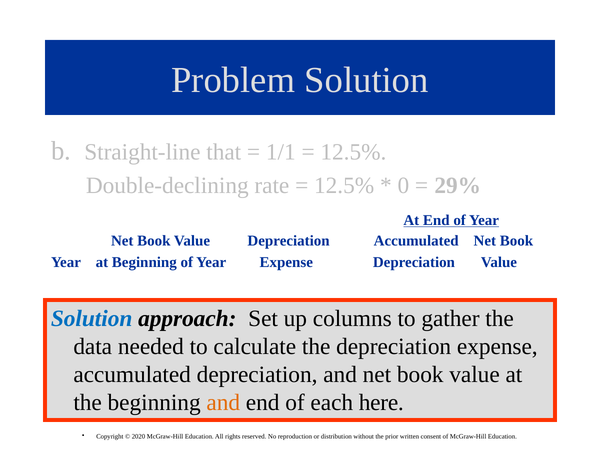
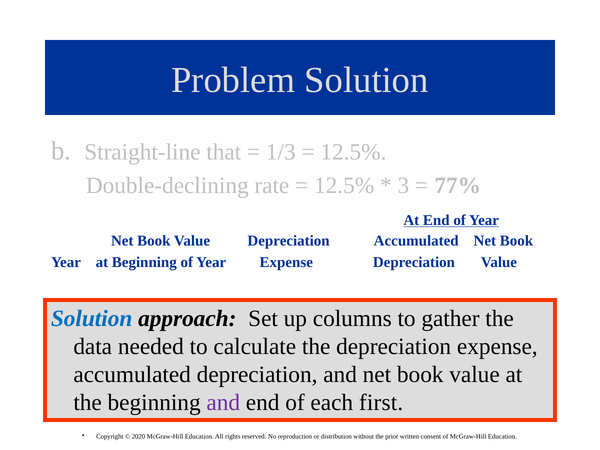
1/1: 1/1 -> 1/3 (281, 152)
0: 0 -> 3 (403, 185)
29%: 29% -> 77% (458, 185)
and colour: orange -> purple (223, 403)
here: here -> first (381, 403)
